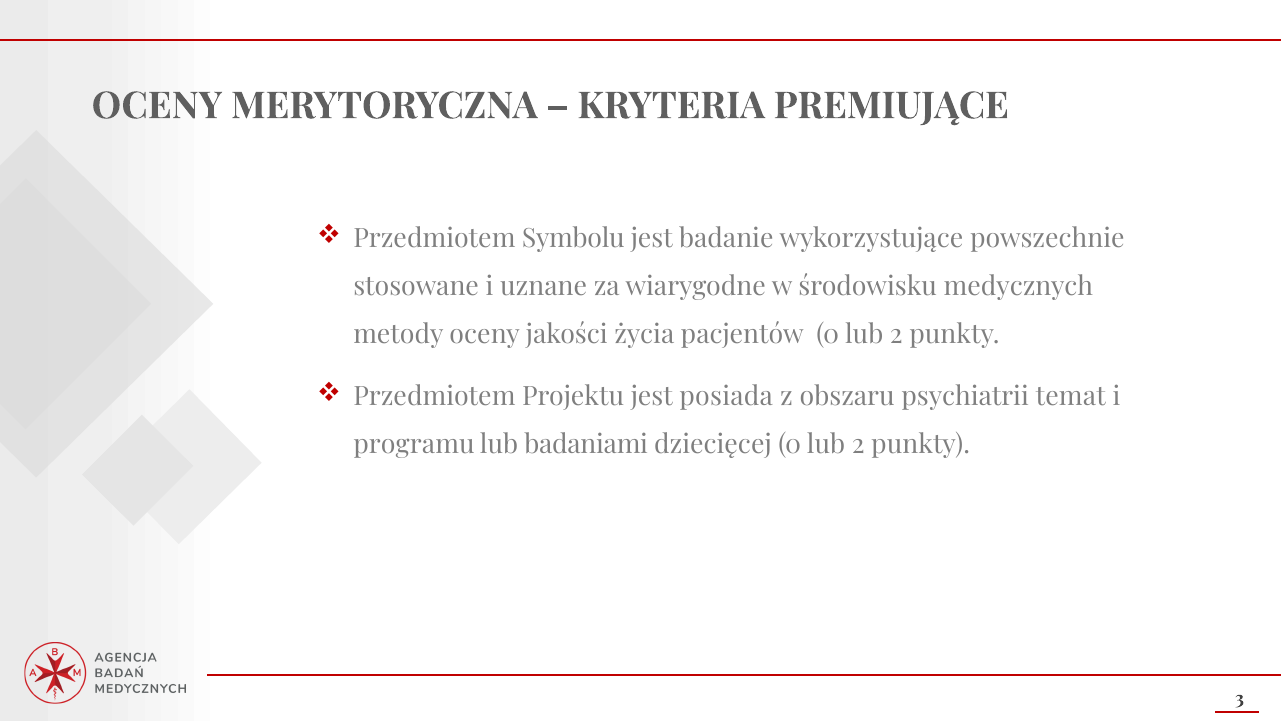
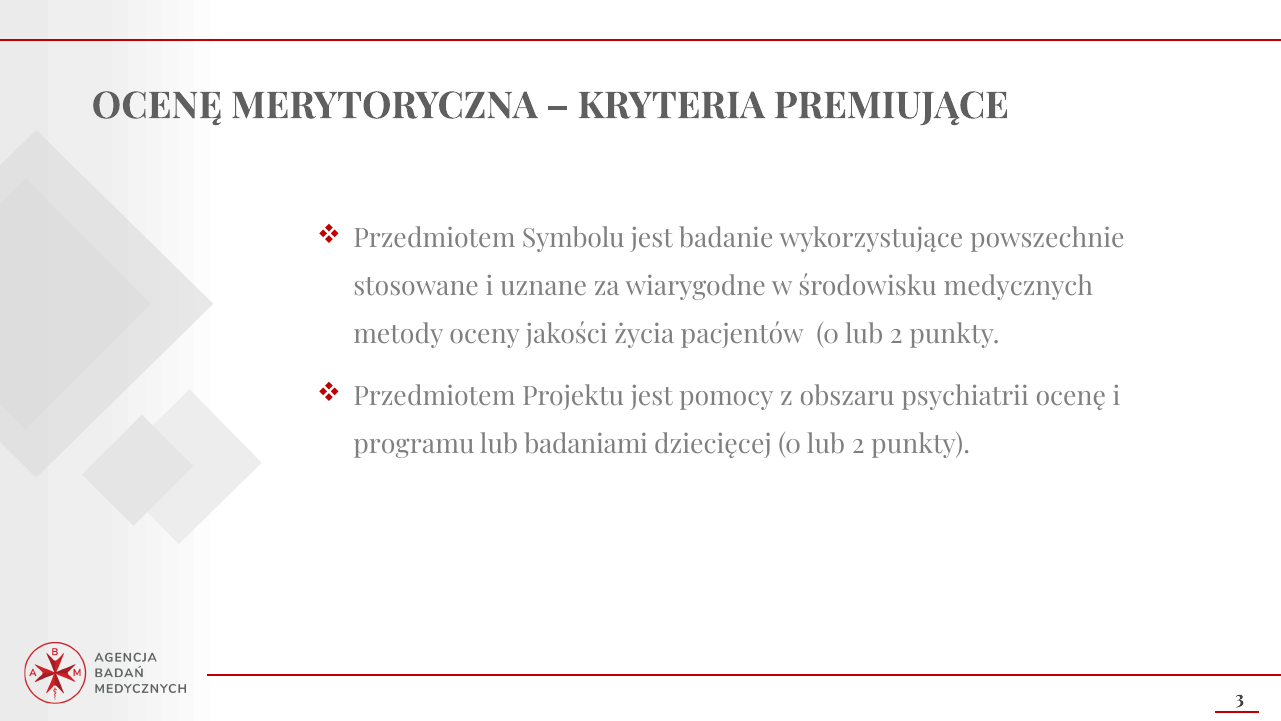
OCENY: OCENY -> OCENĘ (157, 106)
posiada: posiada -> pomocy (726, 396)
psychiatrii temat: temat -> ocenę (1071, 396)
